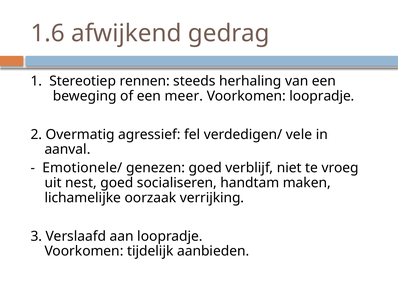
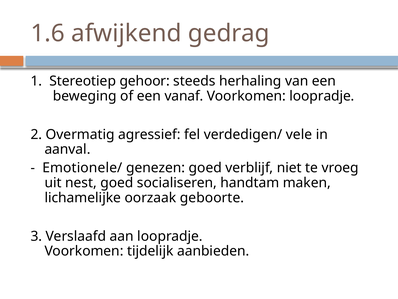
rennen: rennen -> gehoor (145, 81)
meer: meer -> vanaf (184, 96)
verrijking: verrijking -> geboorte (212, 197)
